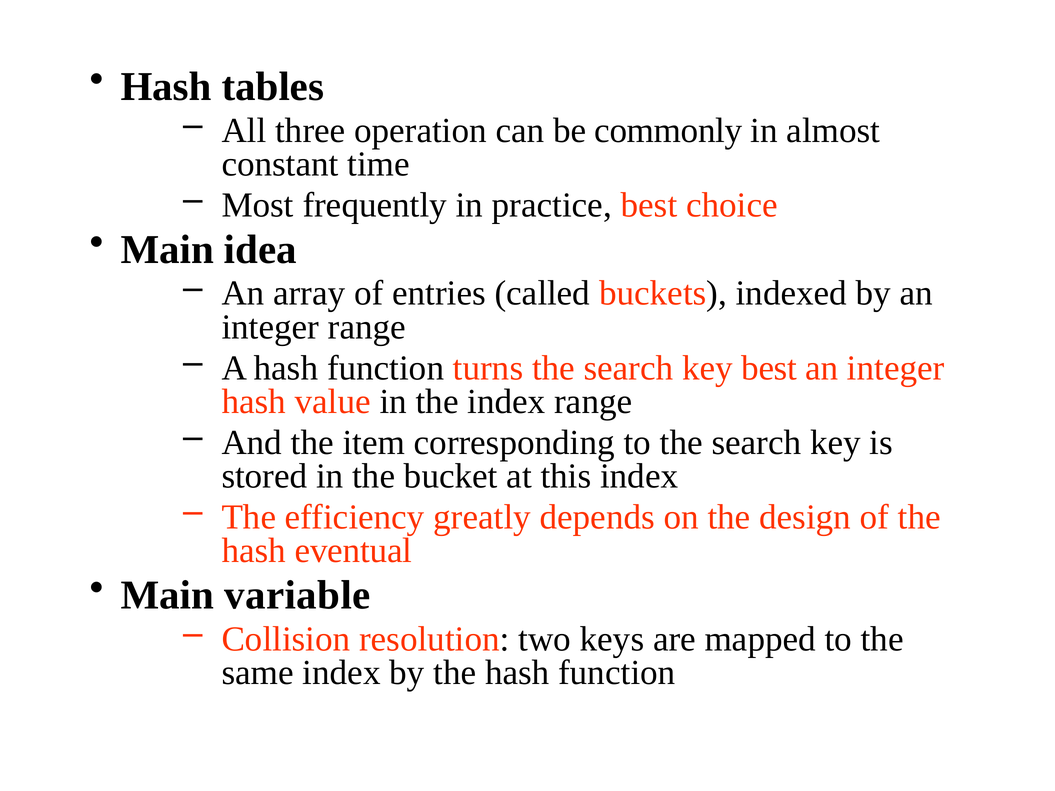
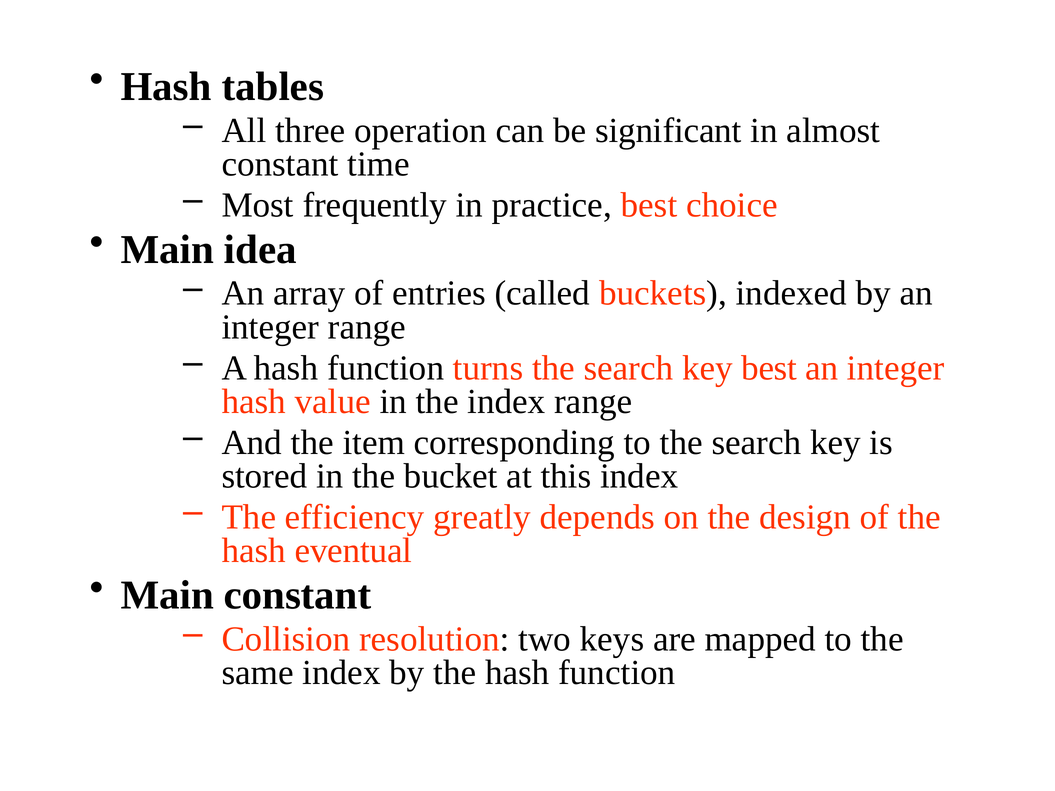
commonly: commonly -> significant (668, 130)
Main variable: variable -> constant (298, 595)
